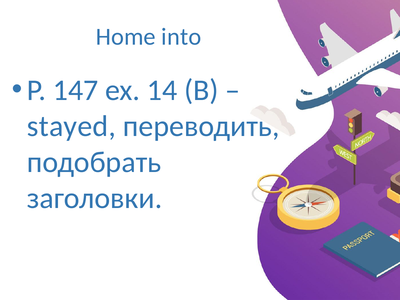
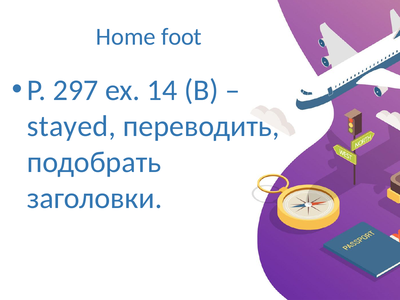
into: into -> foot (182, 37)
147: 147 -> 297 (76, 90)
